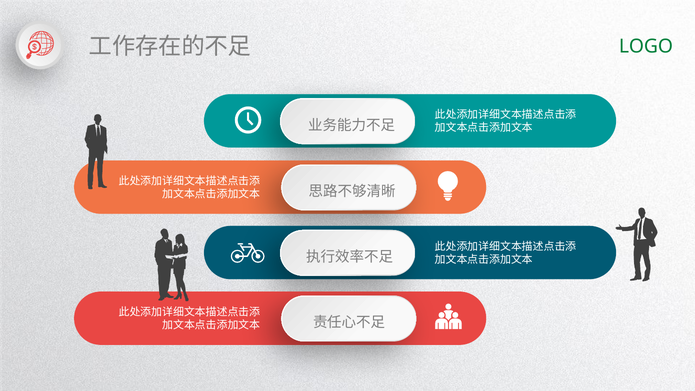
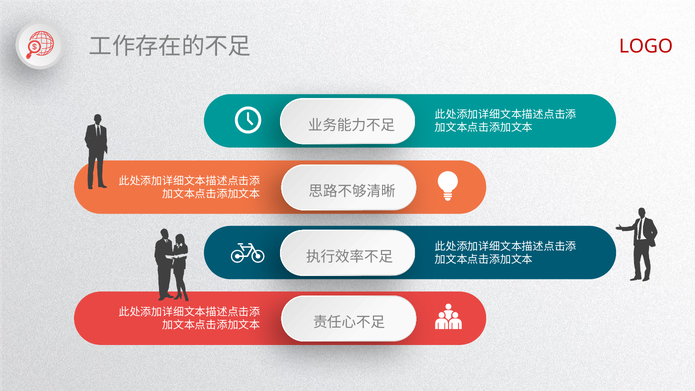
LOGO colour: green -> red (646, 46)
